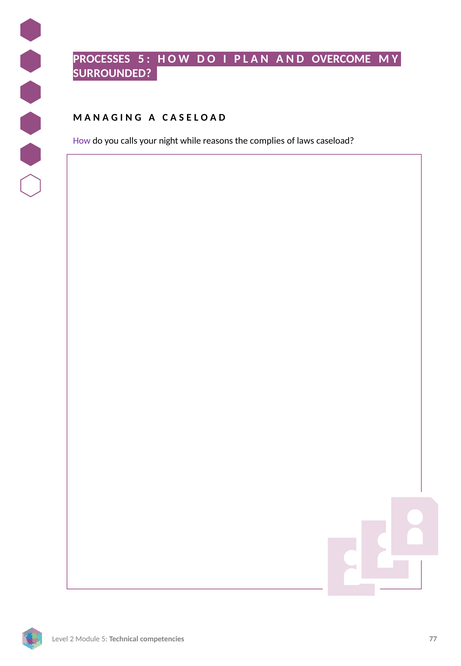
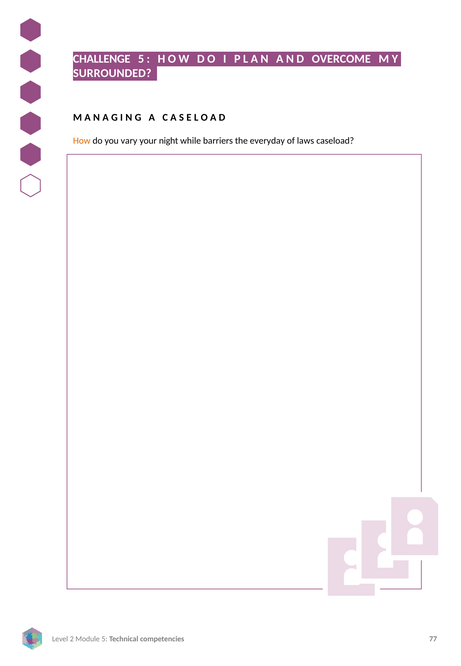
PROCESSES: PROCESSES -> CHALLENGE (102, 59)
How colour: purple -> orange (82, 141)
calls: calls -> vary (129, 141)
reasons: reasons -> barriers (218, 141)
complies: complies -> everyday (267, 141)
